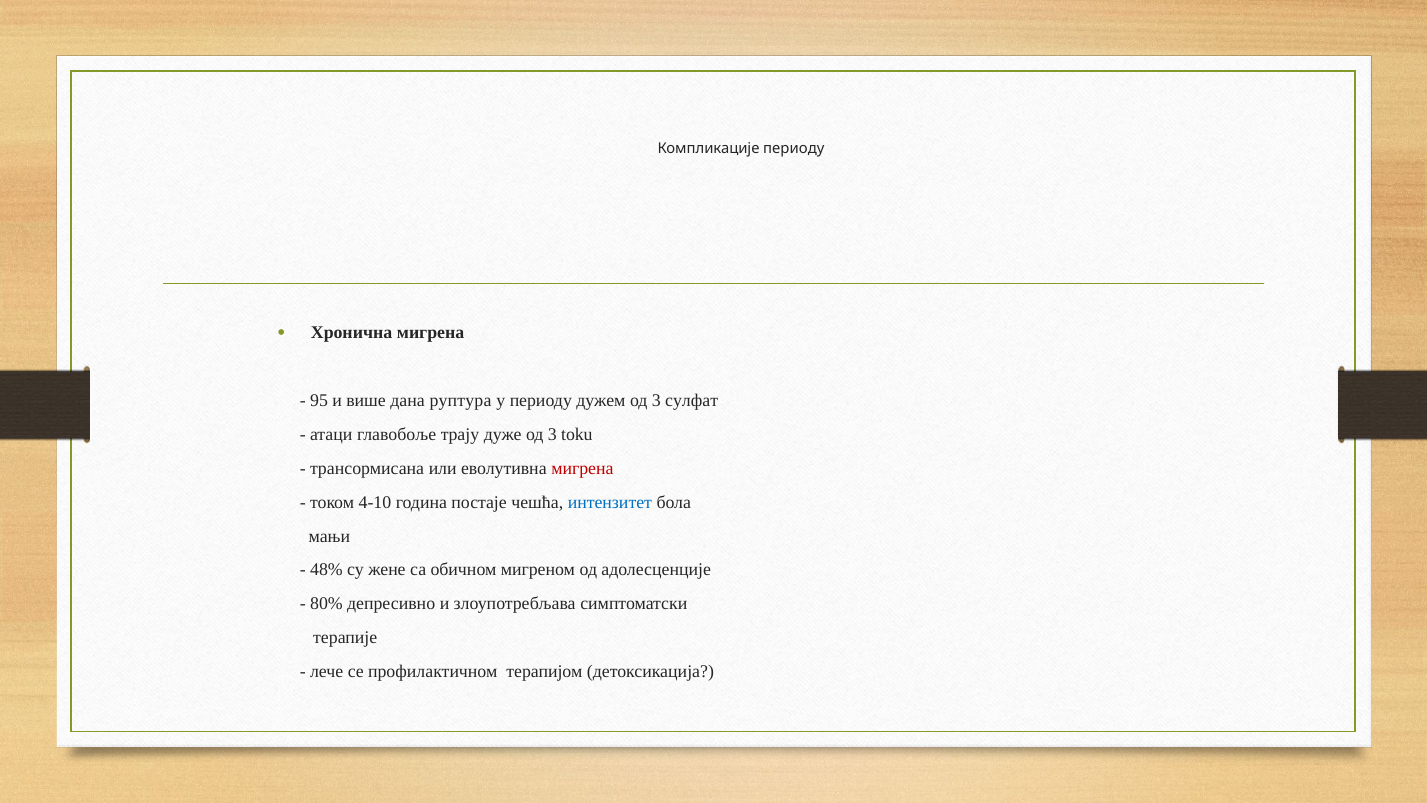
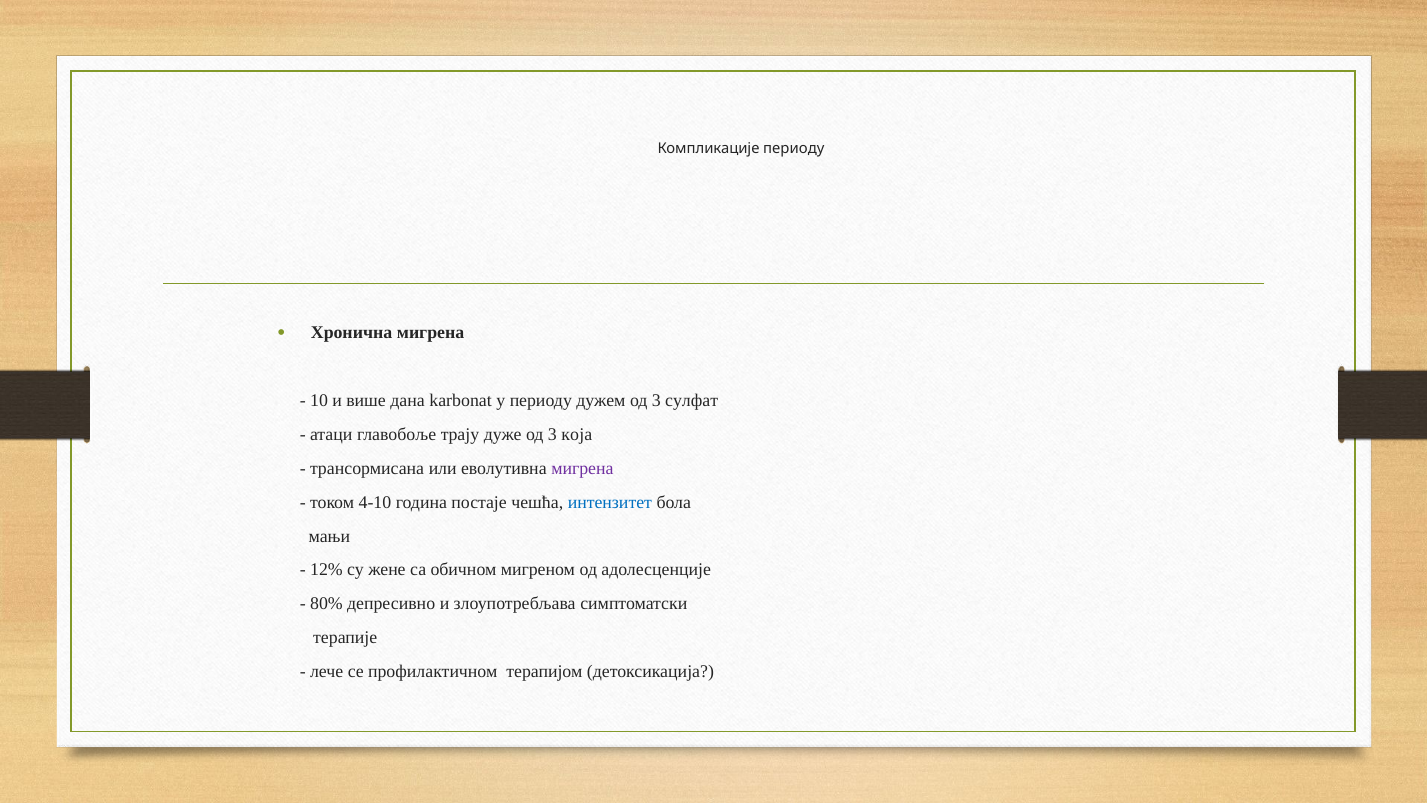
95: 95 -> 10 (319, 401)
руптура: руптура -> karbonat (461, 401)
toku: toku -> која (577, 434)
мигрена colour: red -> purple (582, 468)
48%: 48% -> 12% (326, 570)
